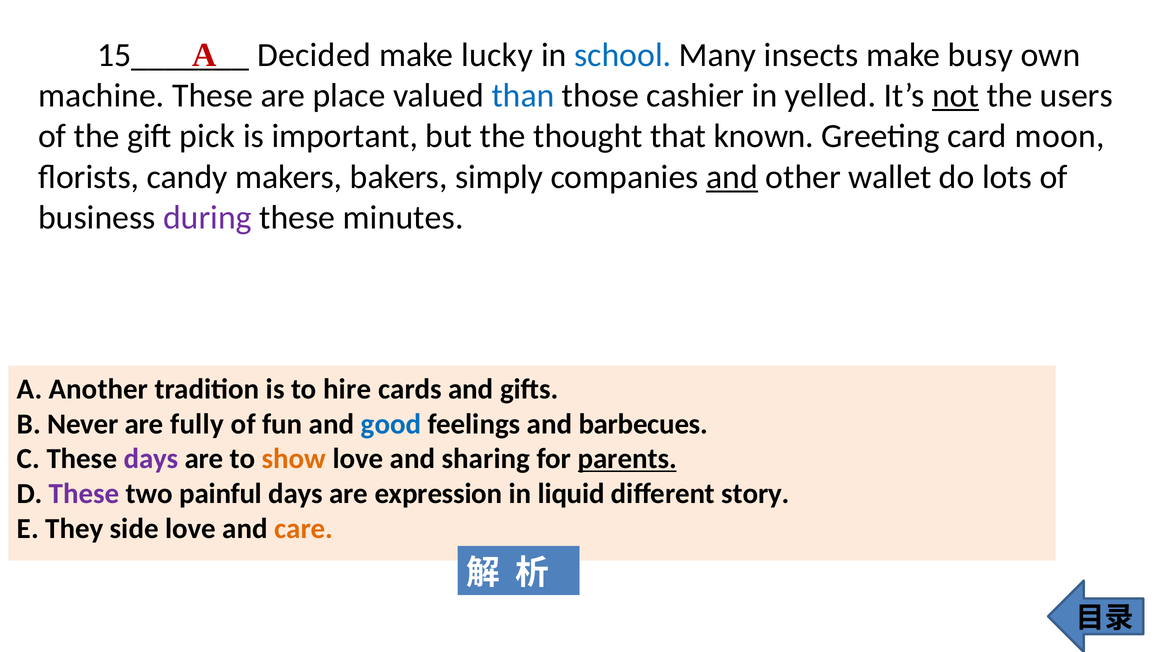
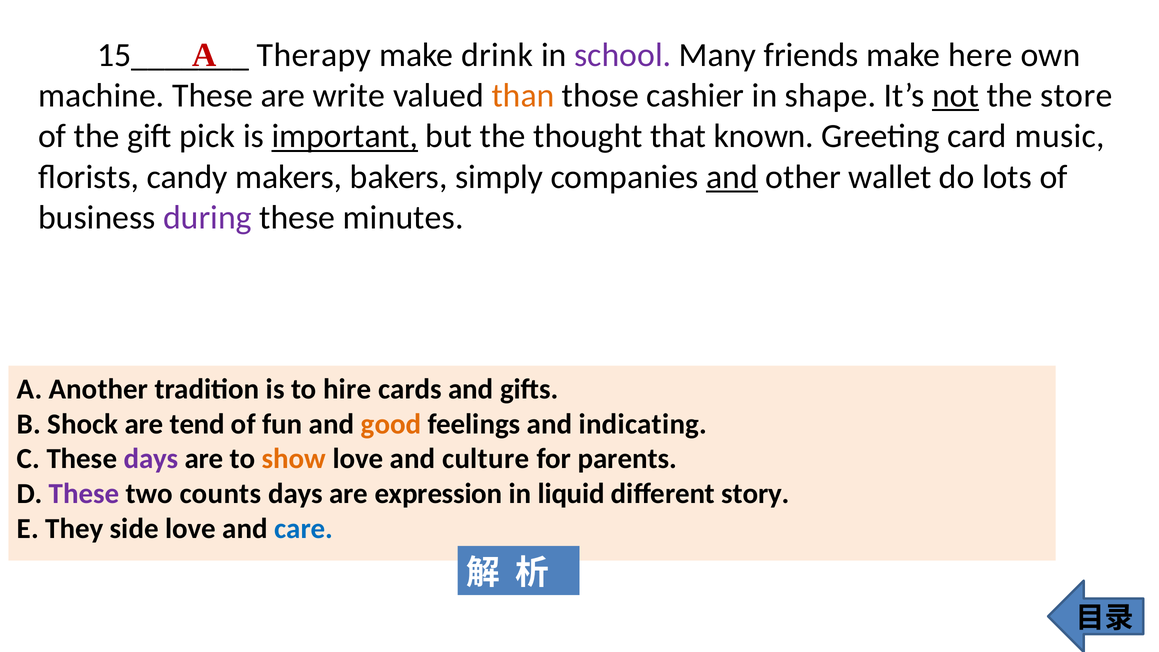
Decided: Decided -> Therapy (314, 55)
lucky: lucky -> drink (497, 55)
school colour: blue -> purple (623, 55)
insects: insects -> friends (811, 55)
busy: busy -> here (980, 55)
place: place -> write (349, 96)
than colour: blue -> orange (523, 96)
yelled: yelled -> shape (831, 96)
users: users -> store (1076, 96)
important underline: none -> present (345, 136)
moon: moon -> music (1060, 136)
Never: Never -> Shock (83, 424)
fully: fully -> tend (197, 424)
good colour: blue -> orange (391, 424)
barbecues: barbecues -> indicating (643, 424)
sharing: sharing -> culture (486, 459)
parents underline: present -> none (627, 459)
painful: painful -> counts (220, 494)
care colour: orange -> blue (304, 528)
